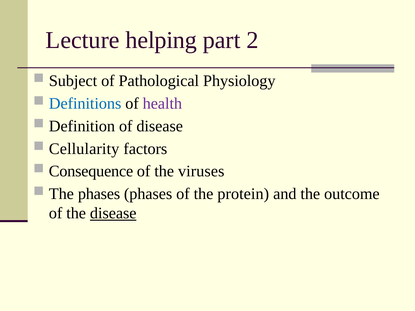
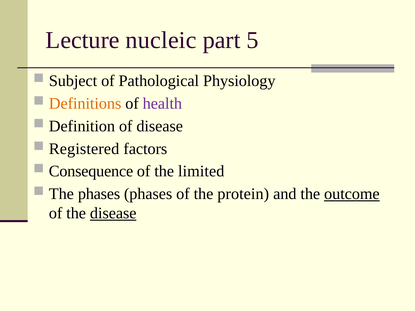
helping: helping -> nucleic (161, 40)
2: 2 -> 5 (253, 40)
Definitions colour: blue -> orange (85, 104)
Cellularity: Cellularity -> Registered (84, 149)
viruses: viruses -> limited (201, 171)
outcome underline: none -> present (352, 194)
